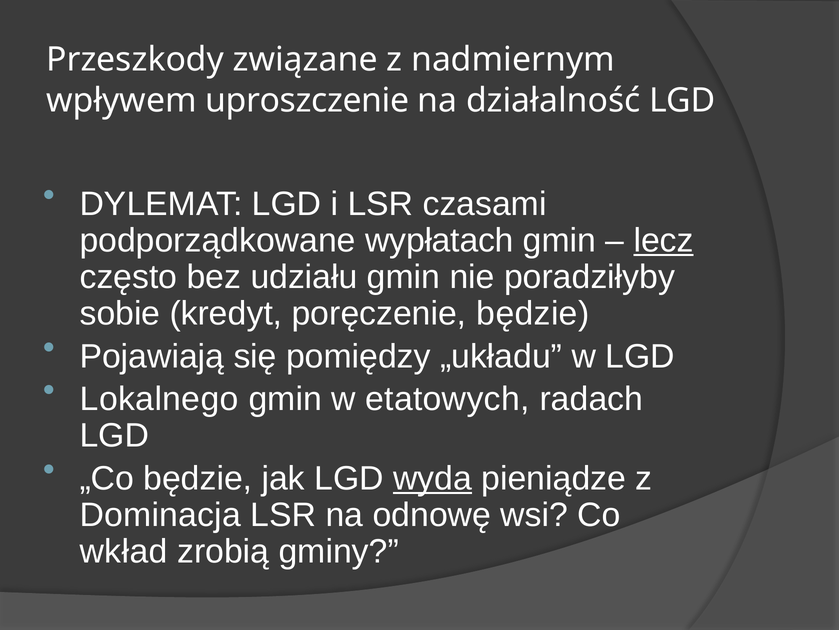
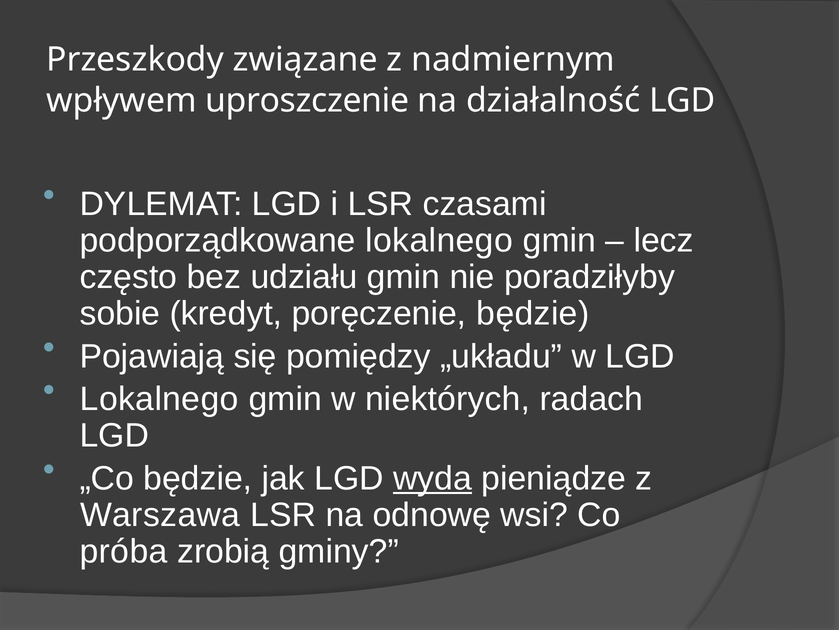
podporządkowane wypłatach: wypłatach -> lokalnego (439, 240)
lecz underline: present -> none (664, 240)
etatowych: etatowych -> niektórych (448, 399)
Dominacja: Dominacja -> Warszawa (160, 515)
wkład: wkład -> próba (124, 551)
